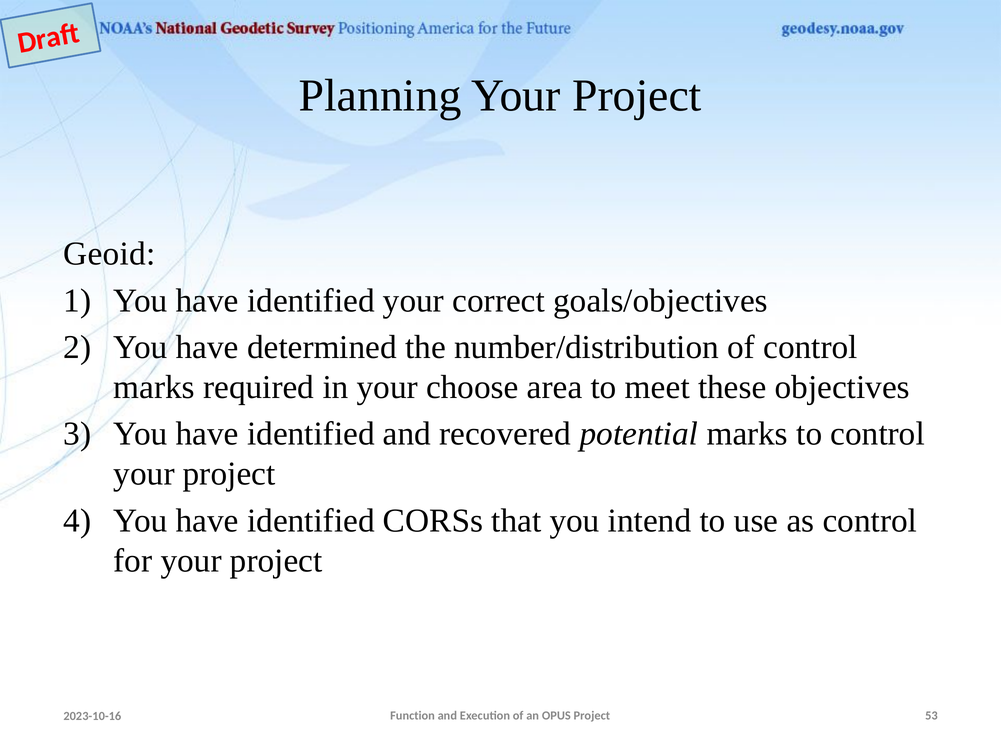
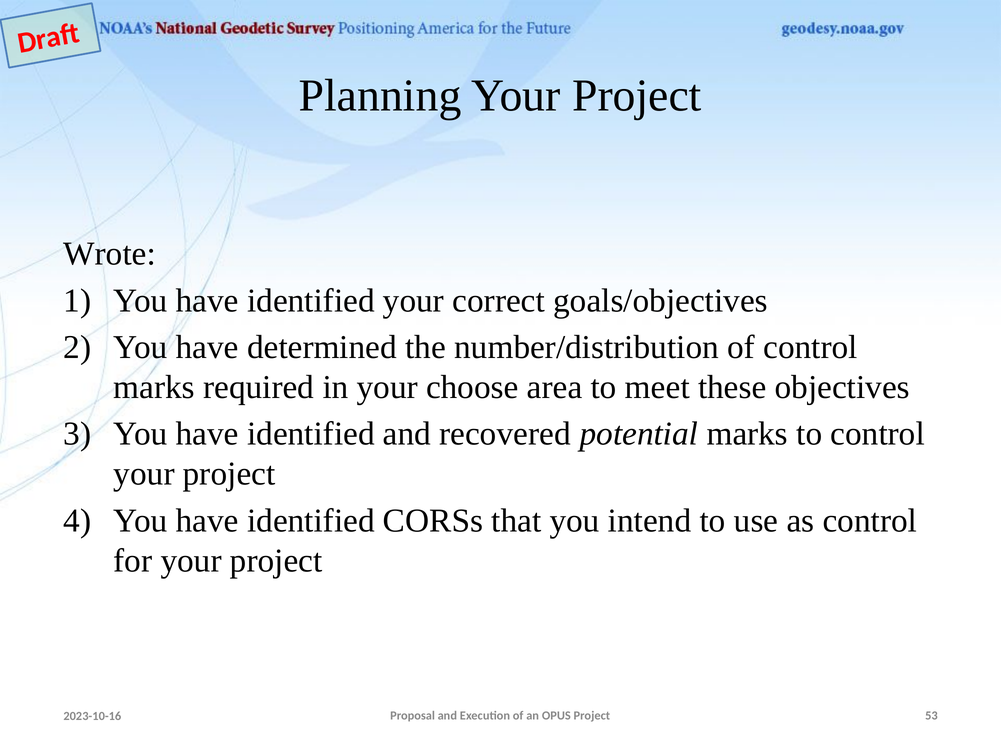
Geoid: Geoid -> Wrote (110, 254)
Function: Function -> Proposal (413, 717)
